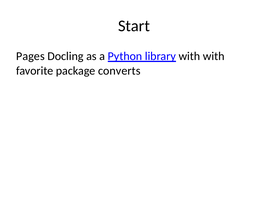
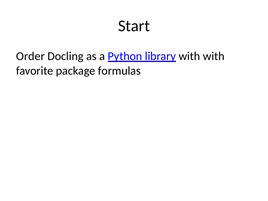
Pages: Pages -> Order (30, 56)
converts: converts -> formulas (119, 71)
